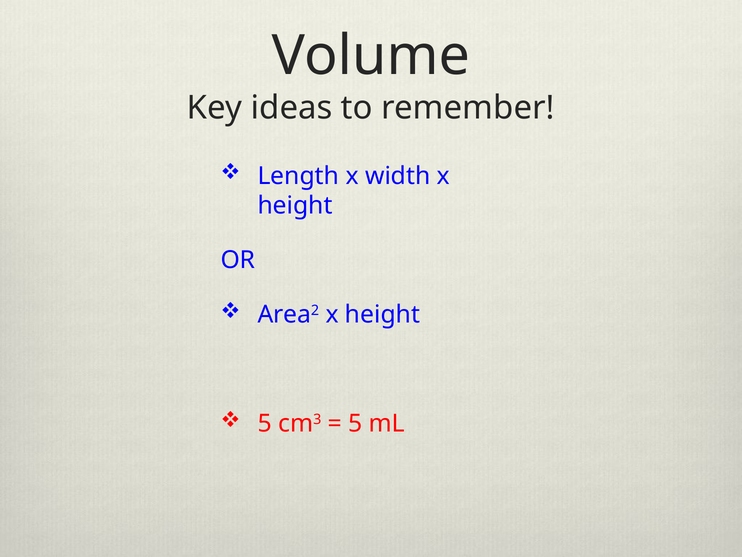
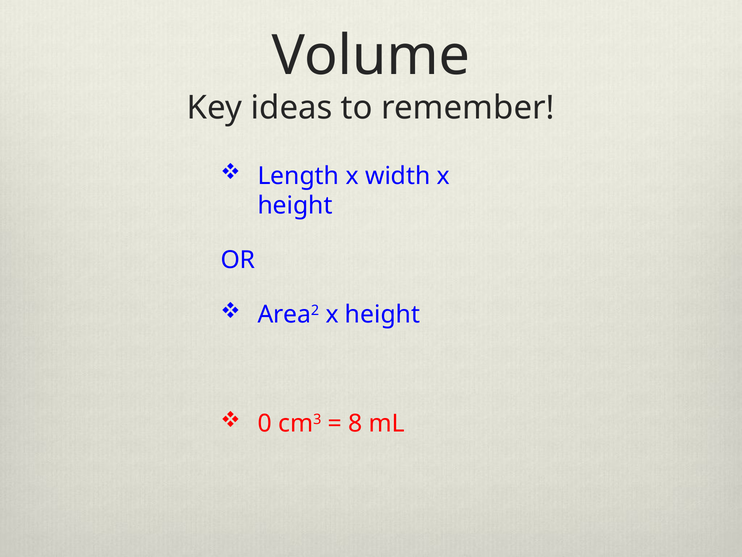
5: 5 -> 0 (265, 423)
5: 5 -> 8 (355, 423)
